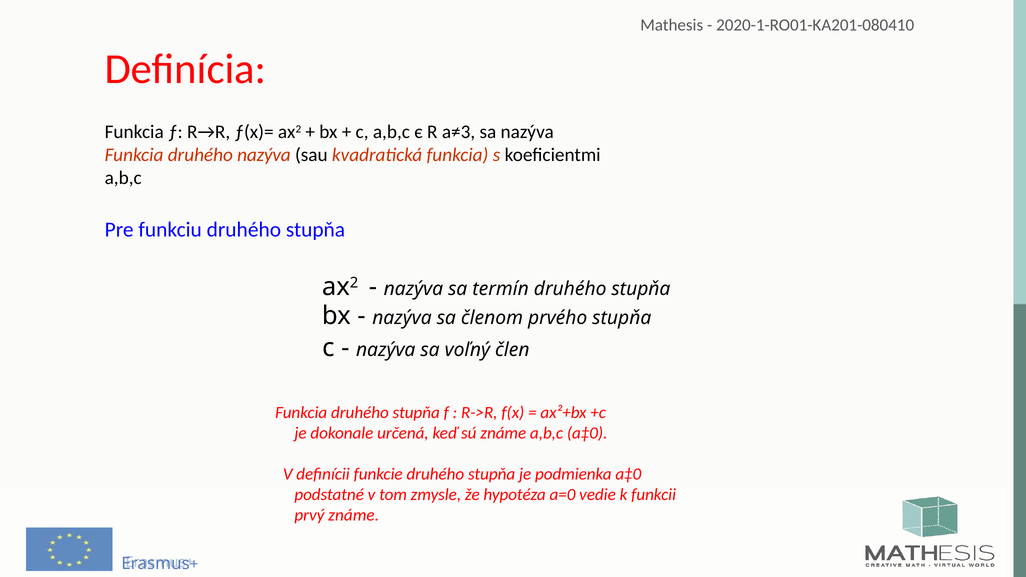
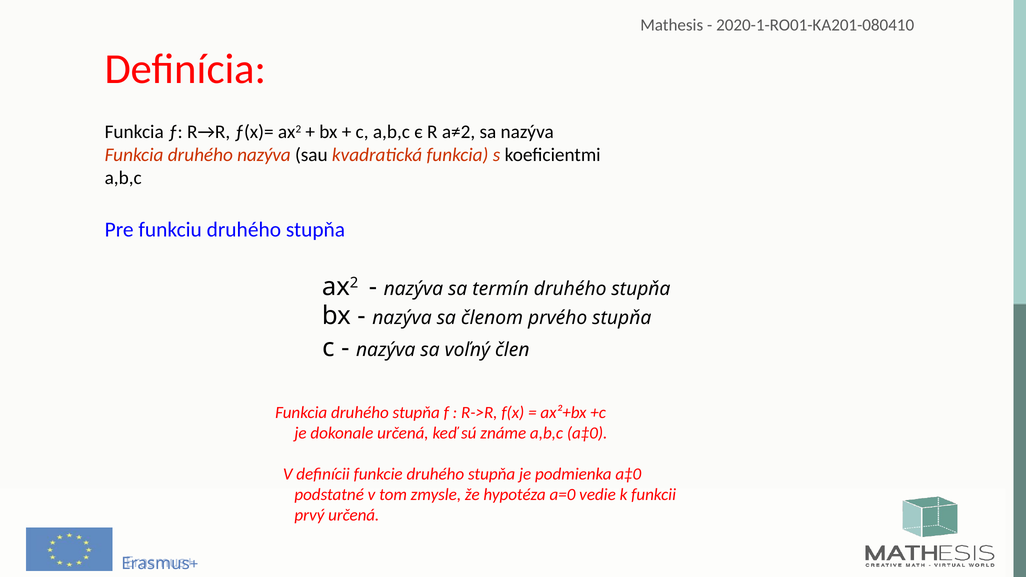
a≠3: a≠3 -> a≠2 (459, 132)
prvý známe: známe -> určená (354, 515)
